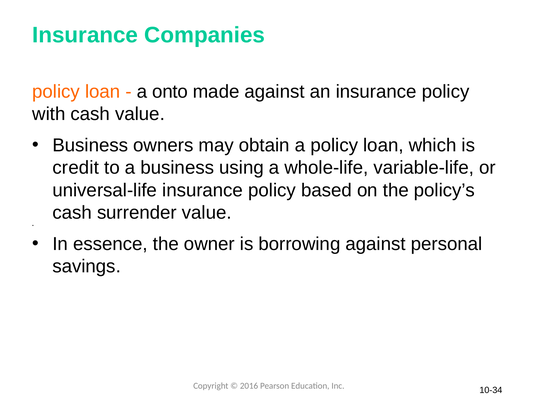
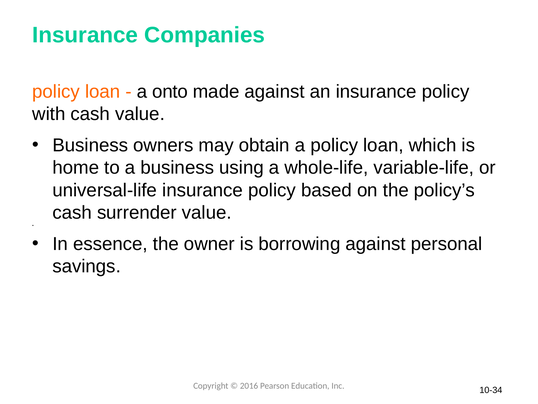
credit: credit -> home (76, 168)
